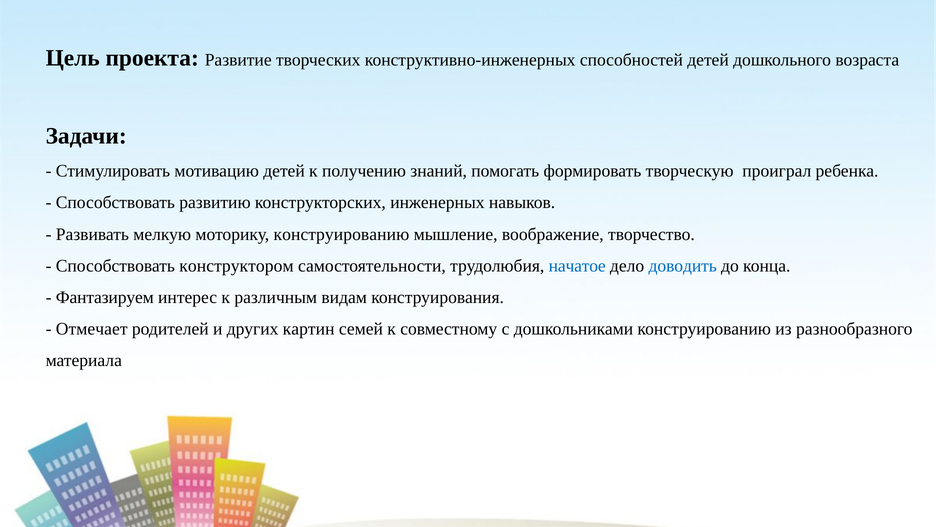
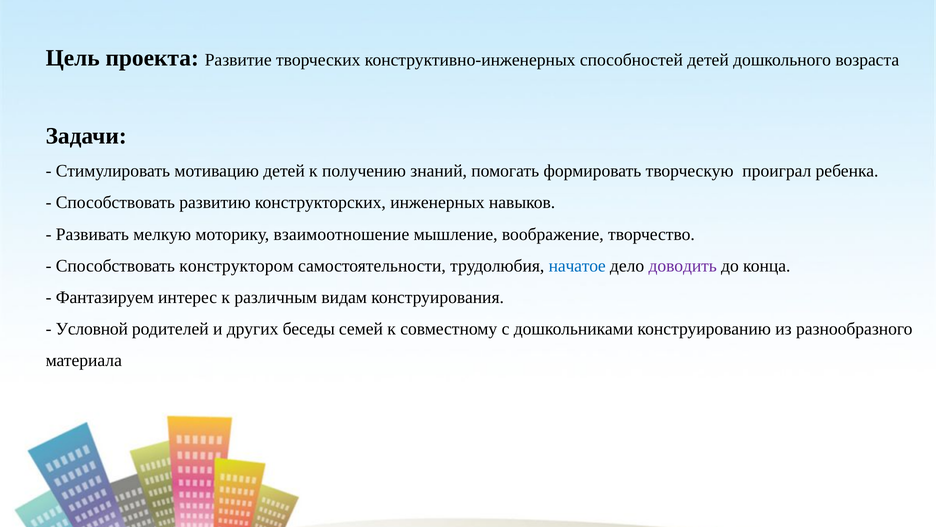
моторику конструированию: конструированию -> взаимоотношение (341, 234)
доводить colour: blue -> purple (683, 266)
Отмечает: Отмечает -> Условной (92, 329)
картин: картин -> беседы (309, 329)
